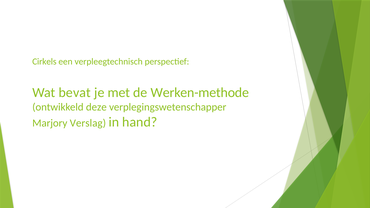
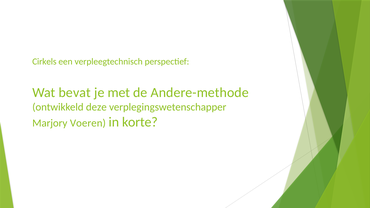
Werken-methode: Werken-methode -> Andere-methode (200, 92)
Verslag: Verslag -> Voeren (88, 123)
hand: hand -> korte (140, 122)
